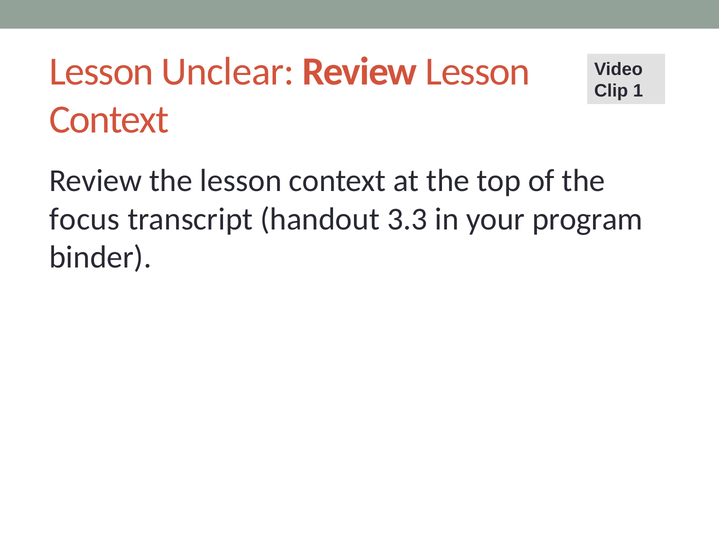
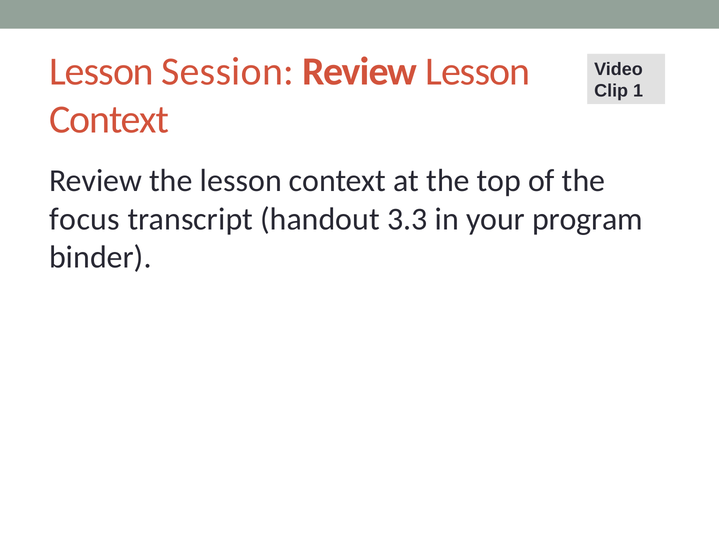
Unclear: Unclear -> Session (227, 72)
